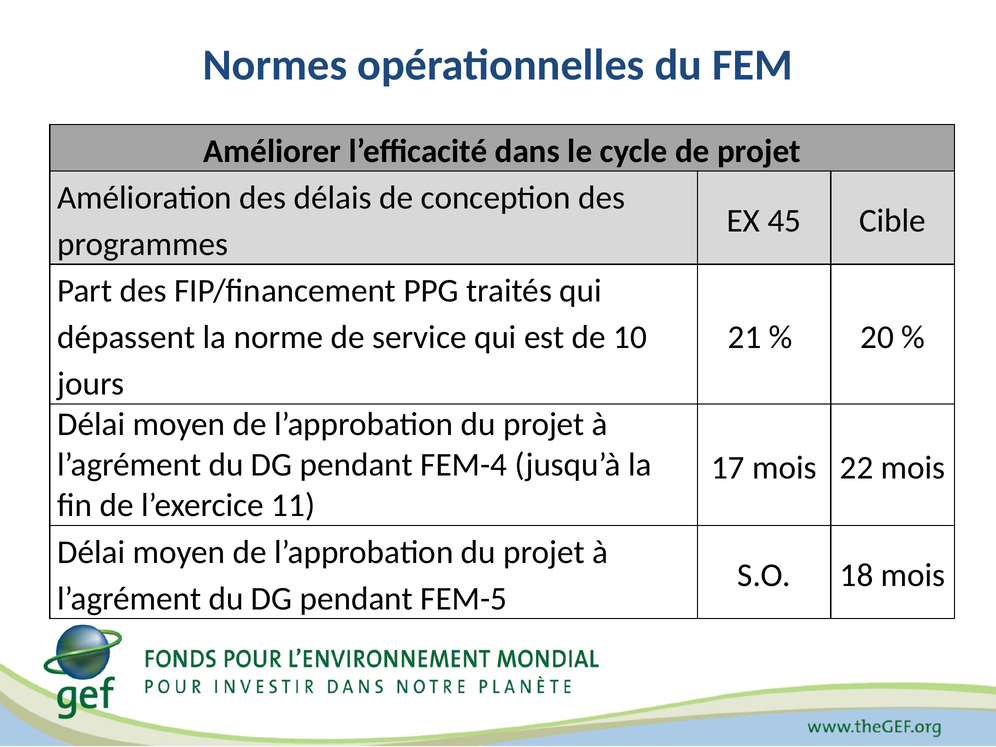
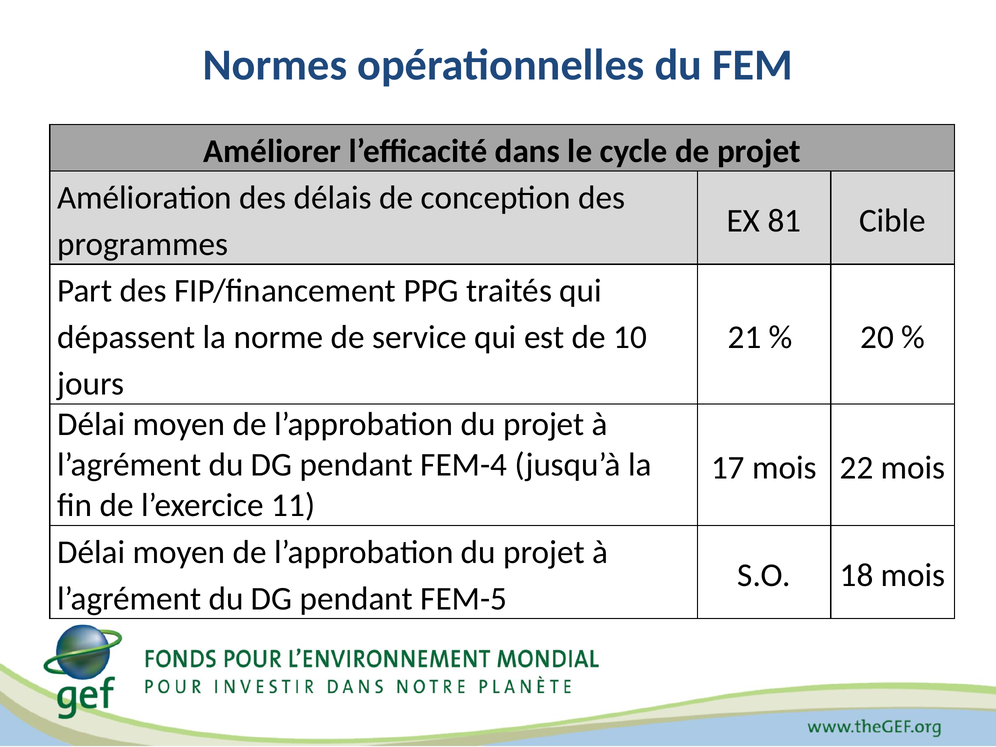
45: 45 -> 81 (784, 221)
